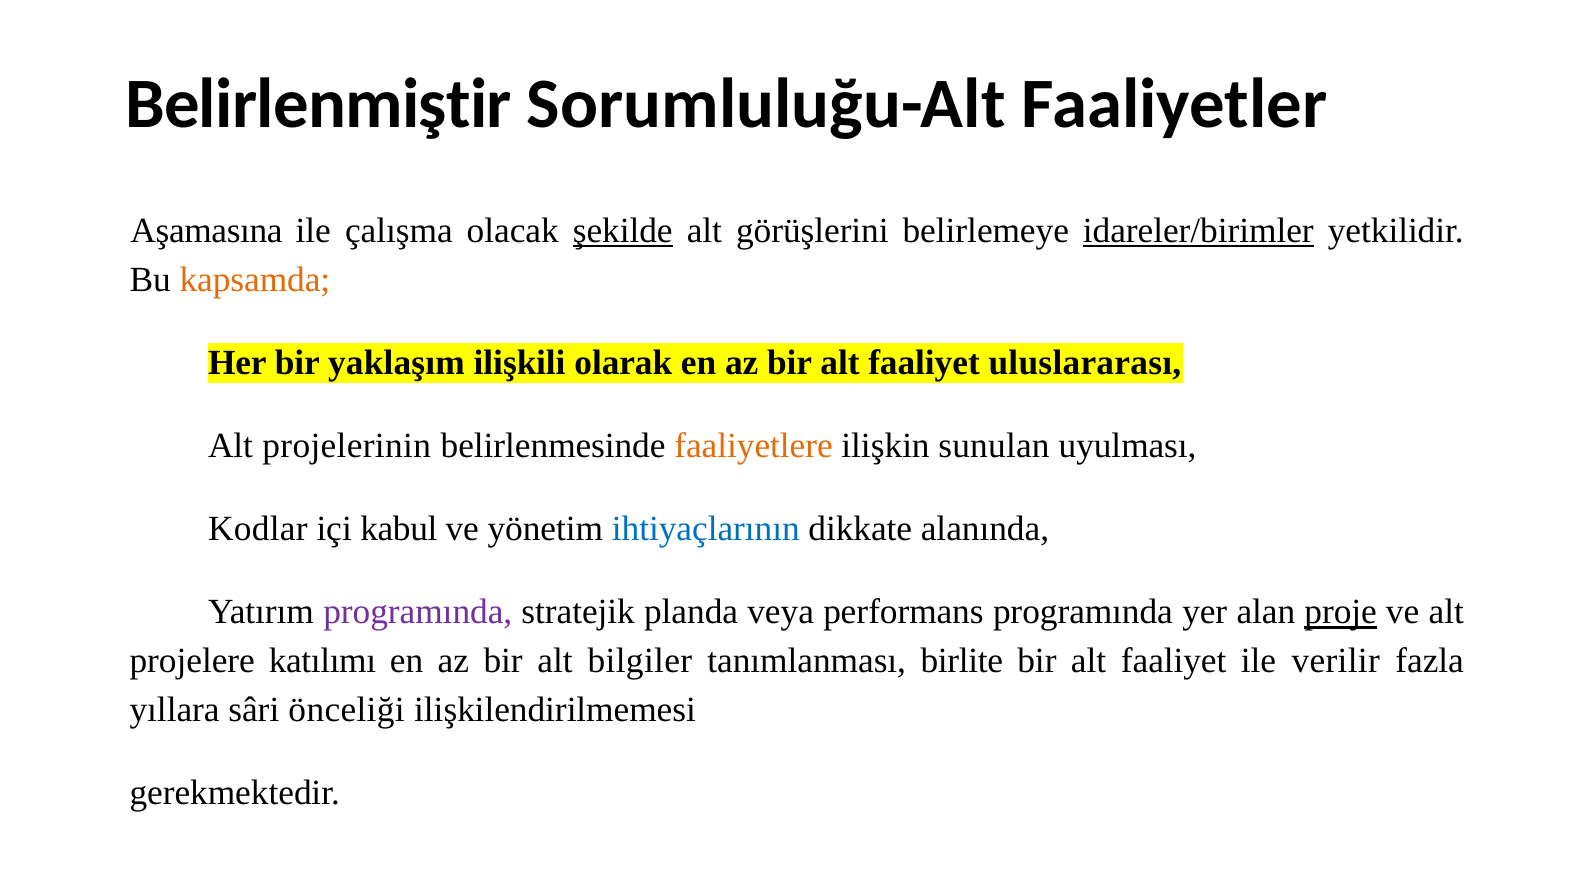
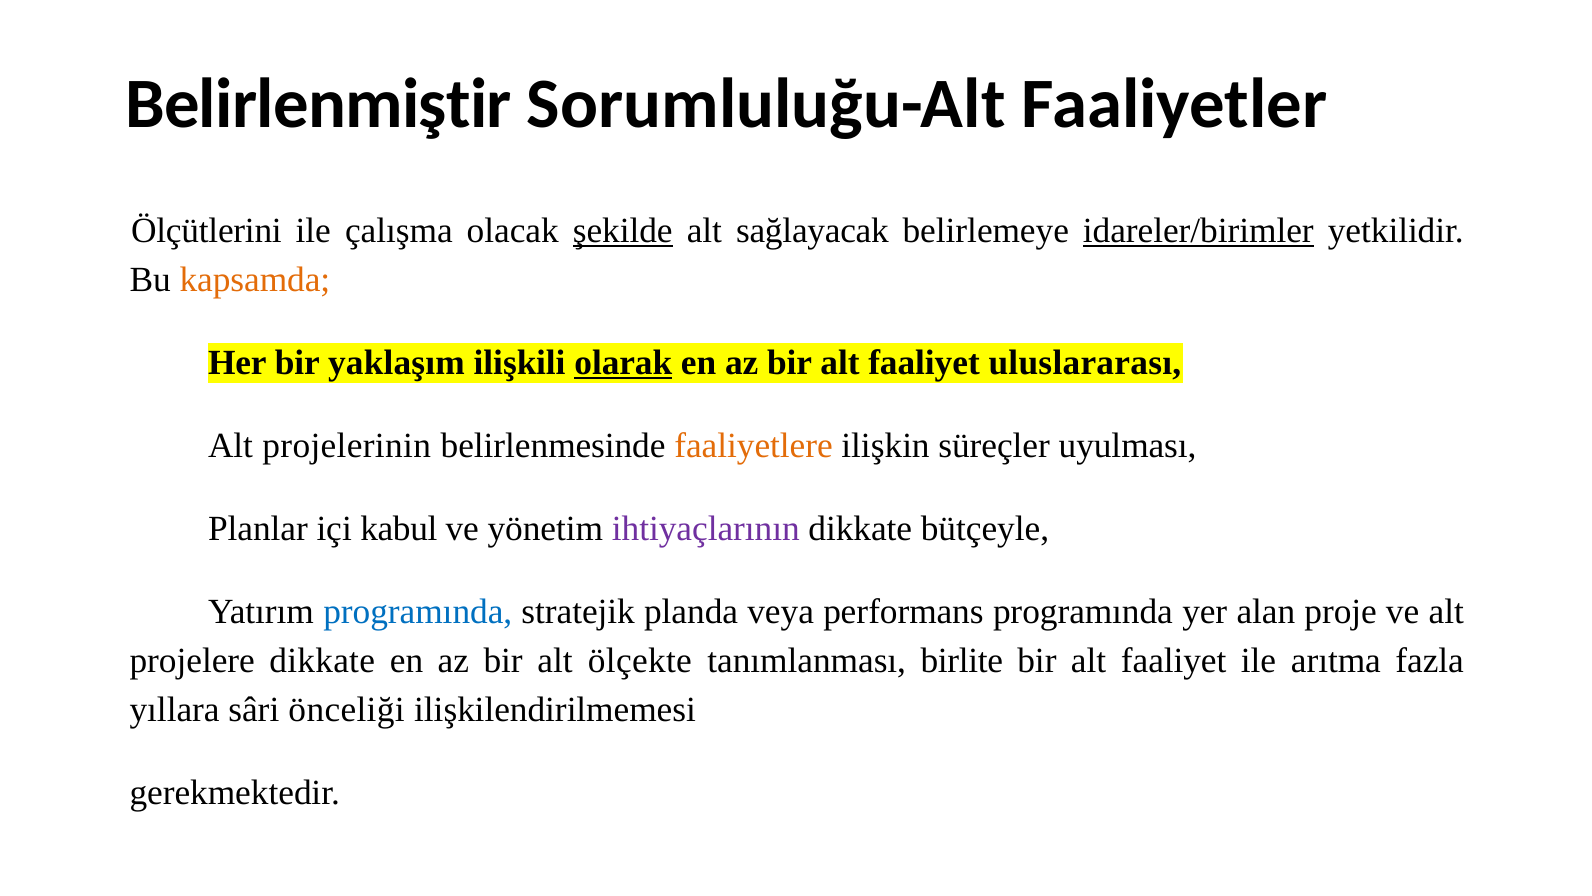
Aşamasına: Aşamasına -> Ölçütlerini (206, 231)
görüşlerini: görüşlerini -> sağlayacak (812, 231)
olarak underline: none -> present (623, 363)
sunulan: sunulan -> süreçler (994, 446)
Kodlar: Kodlar -> Planlar (258, 529)
ihtiyaçlarının colour: blue -> purple (706, 529)
alanında: alanında -> bütçeyle (985, 529)
programında colour: purple -> blue (418, 612)
proje underline: present -> none (1341, 612)
projelere katılımı: katılımı -> dikkate (322, 661)
bilgiler: bilgiler -> ölçekte (640, 661)
verilir: verilir -> arıtma (1336, 661)
